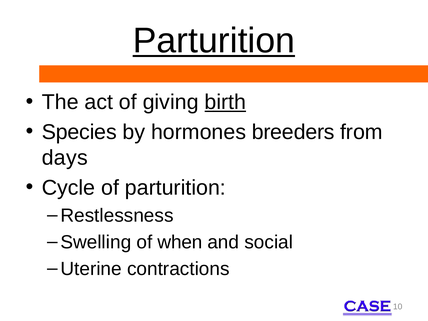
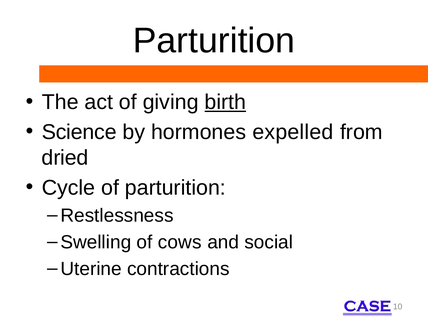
Parturition underline: present -> none (214, 41)
Species: Species -> Science (79, 132)
breeders: breeders -> expelled (293, 132)
days: days -> dried (65, 158)
when: when -> cows (180, 242)
